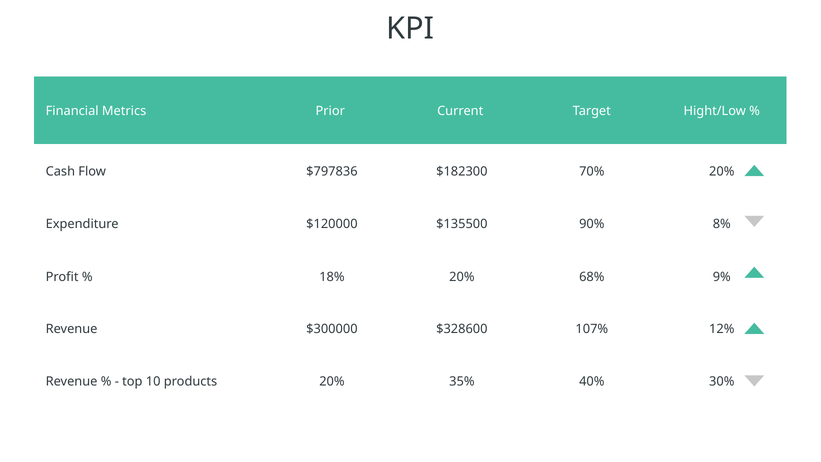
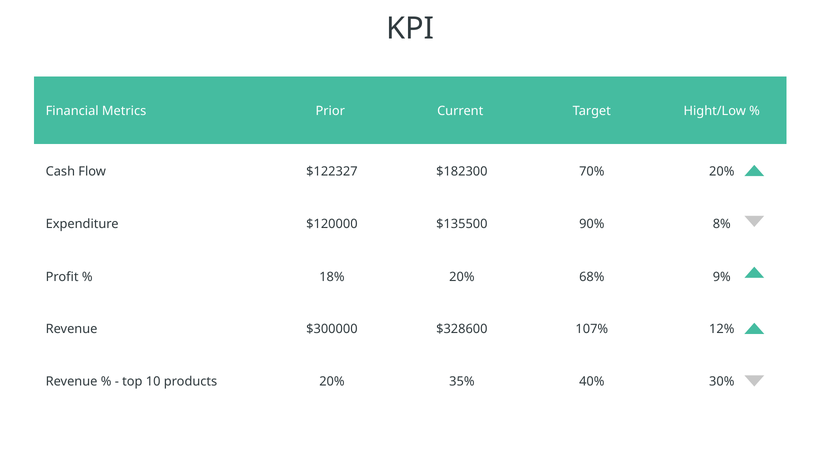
$797836: $797836 -> $122327 (332, 171)
